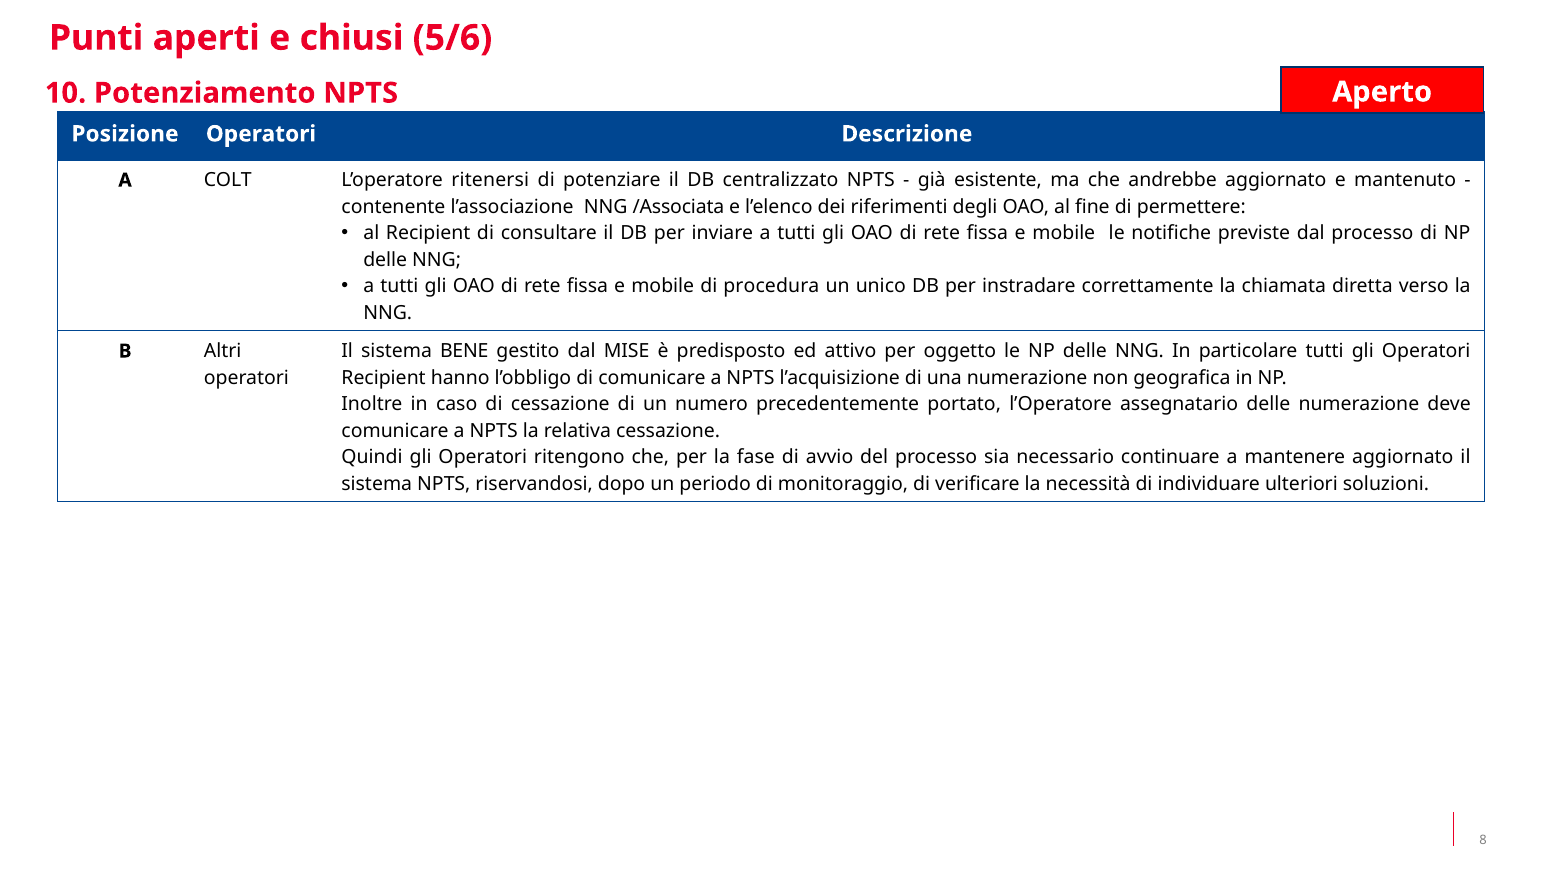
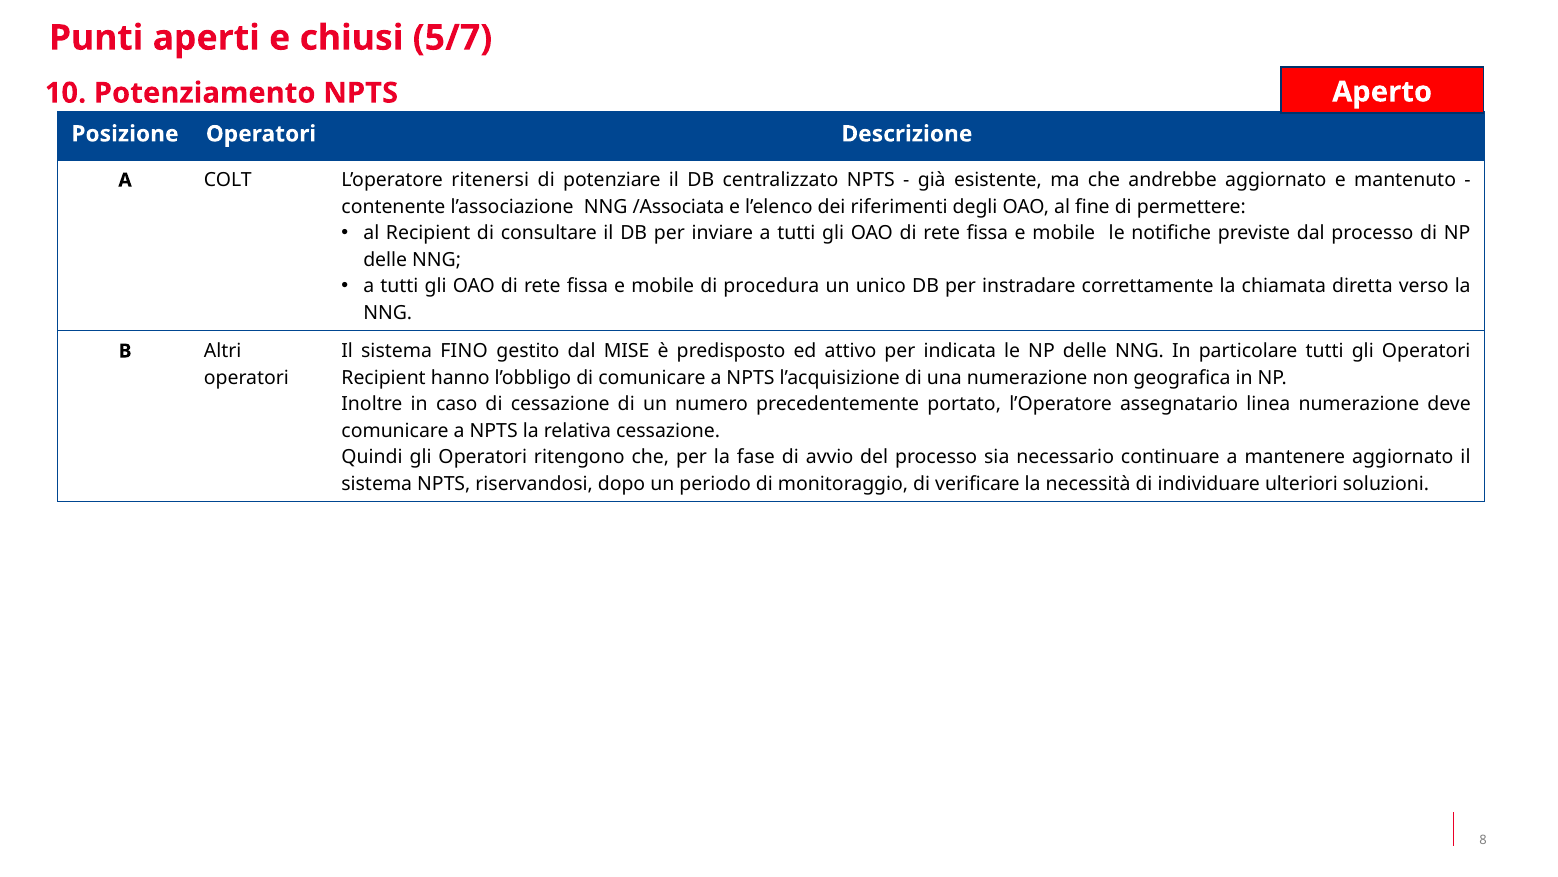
5/6: 5/6 -> 5/7 (452, 38)
BENE: BENE -> FINO (464, 351)
oggetto: oggetto -> indicata (960, 351)
assegnatario delle: delle -> linea (1268, 404)
